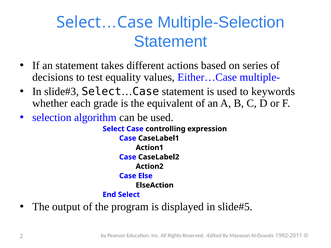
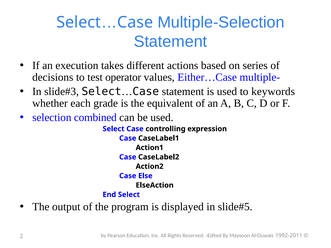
an statement: statement -> execution (77, 65)
equality: equality -> operator (123, 77)
algorithm: algorithm -> combined (95, 118)
